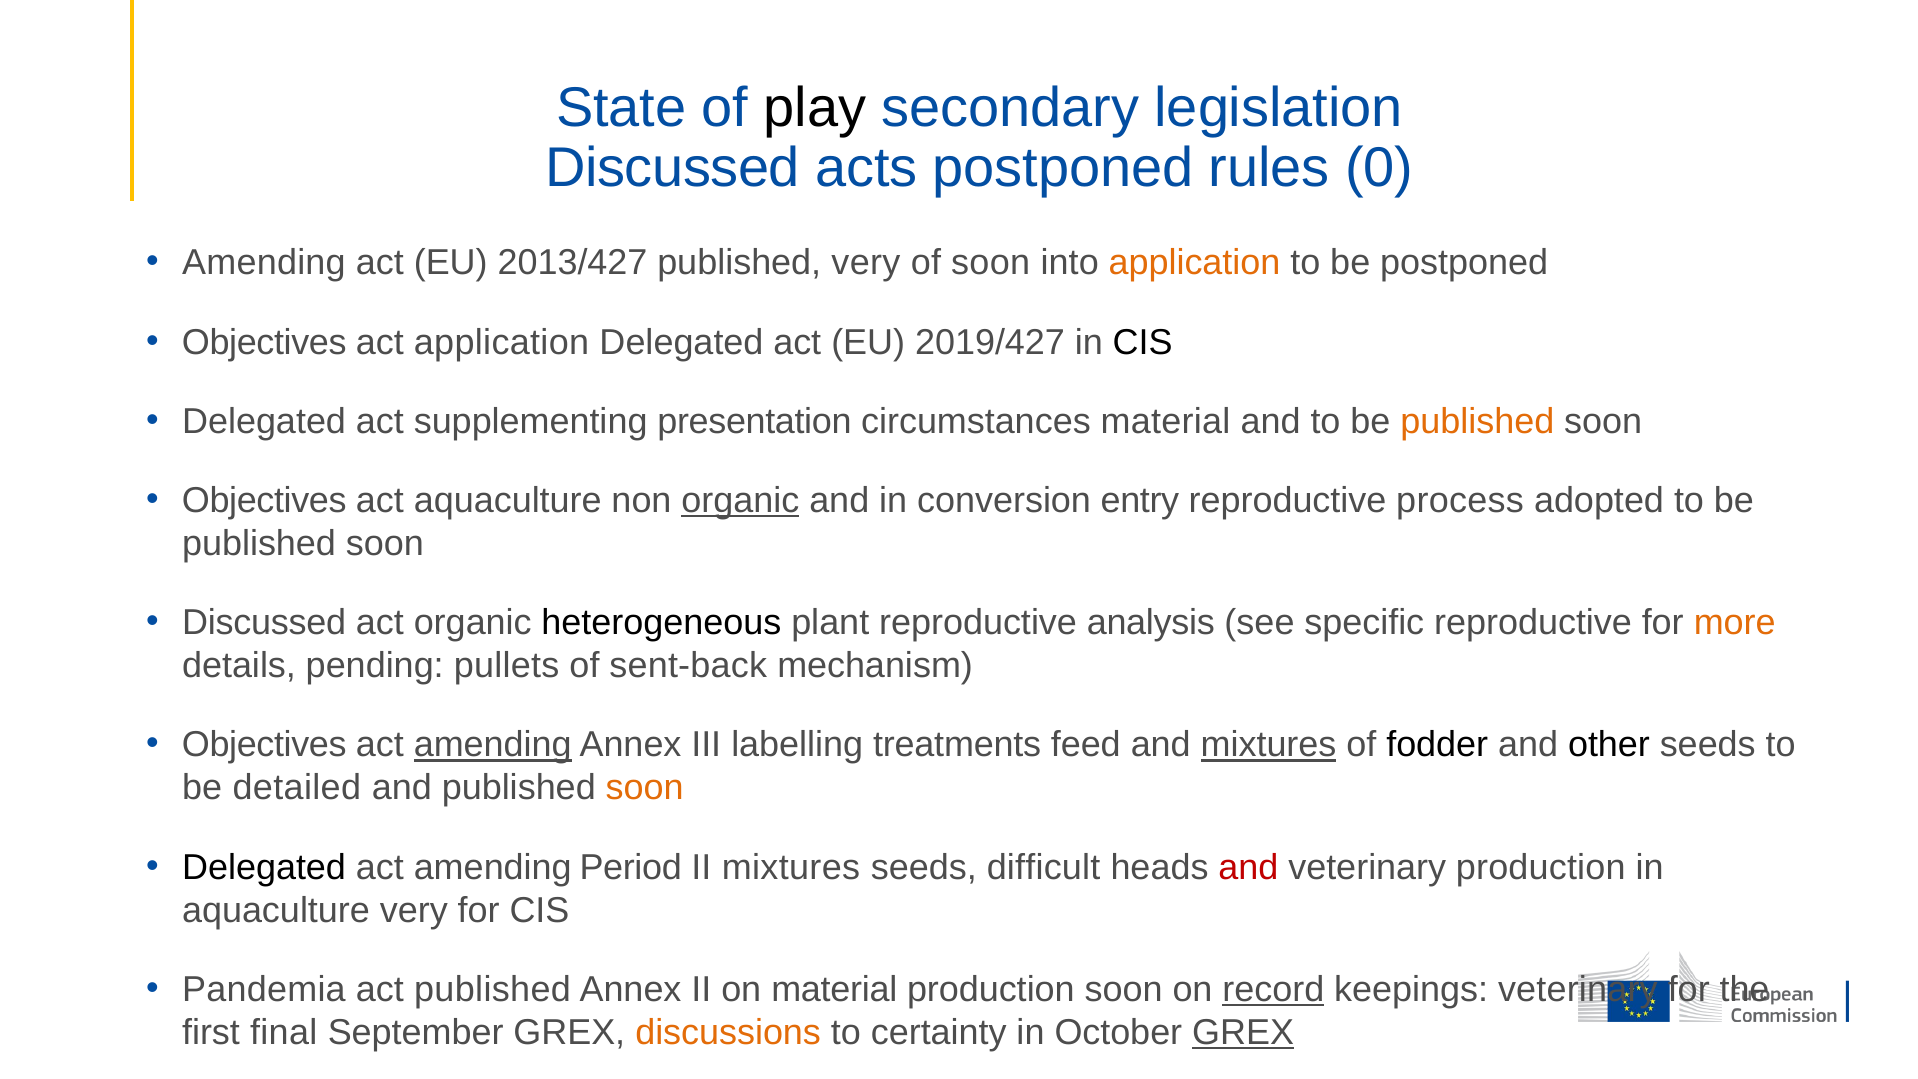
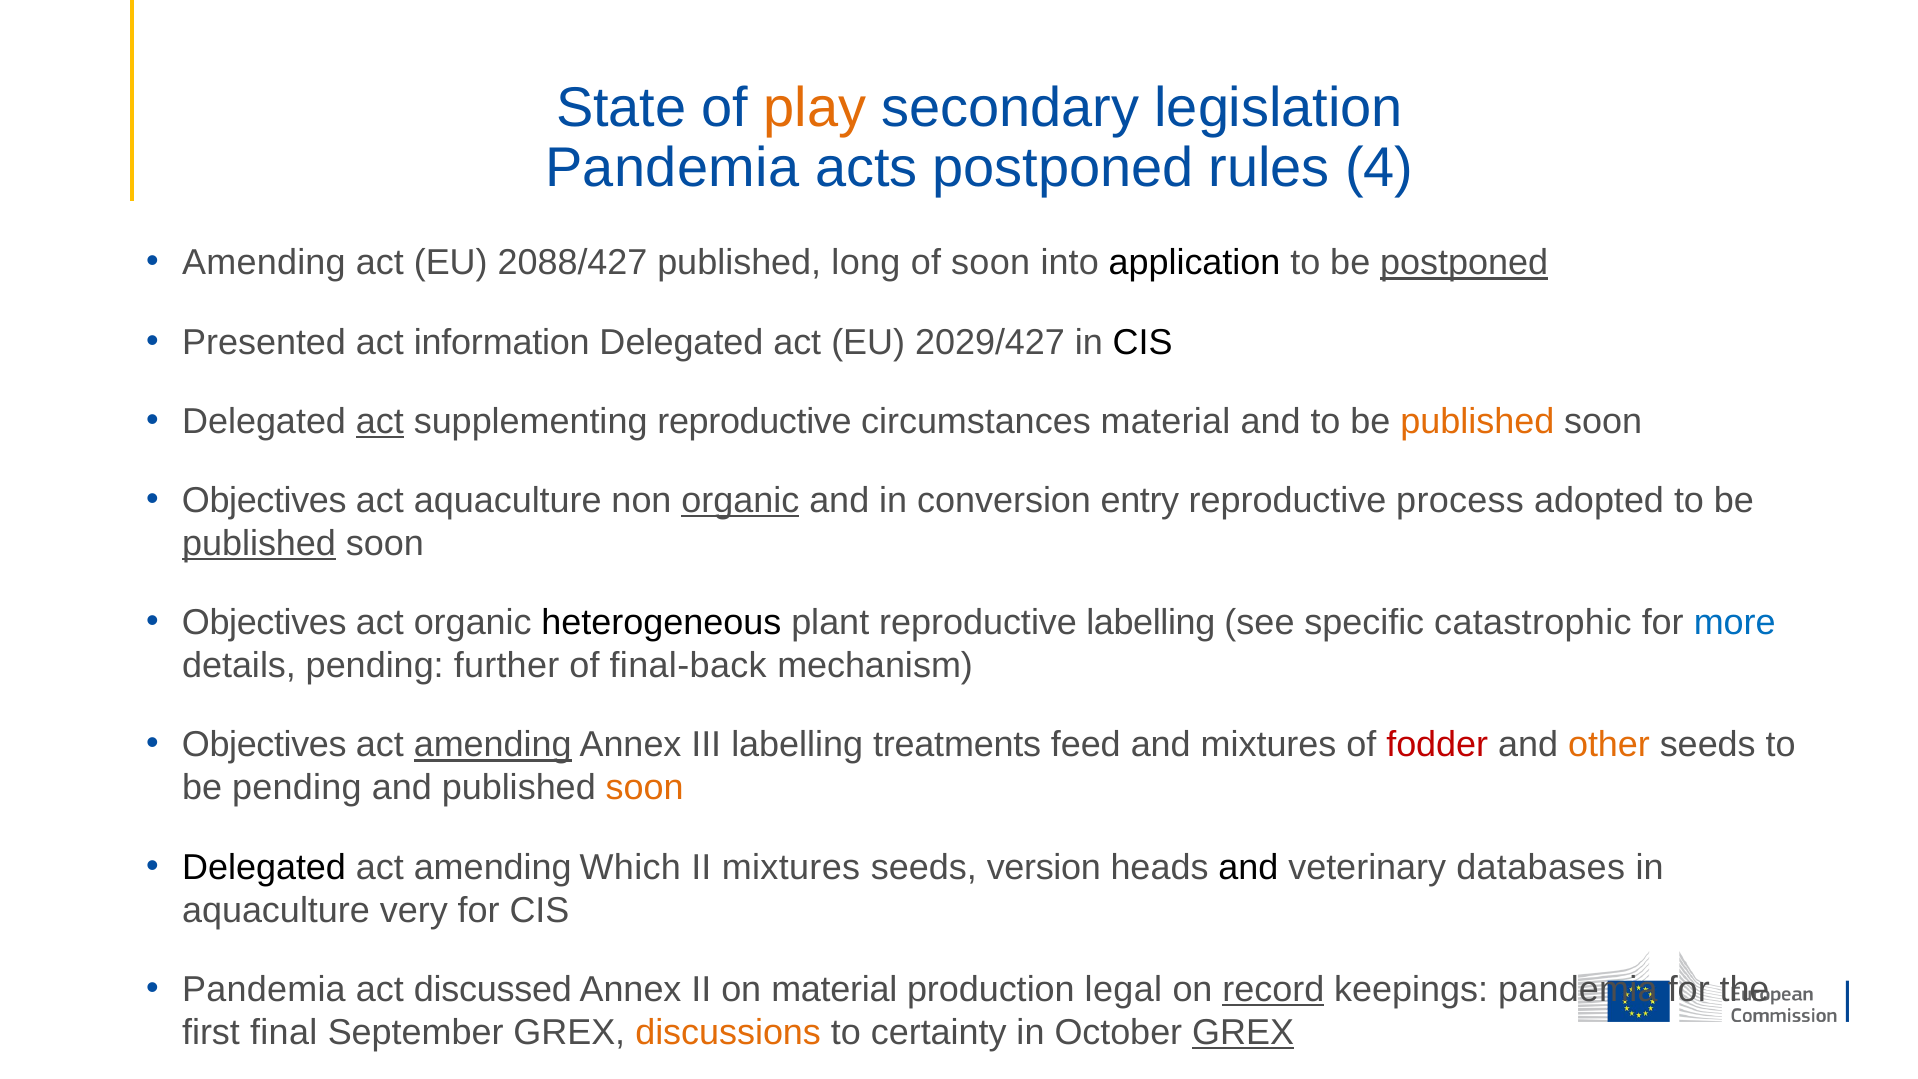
play colour: black -> orange (815, 108)
Discussed: Discussed -> Pandemia (672, 168)
0: 0 -> 4 (1379, 168)
2013/427: 2013/427 -> 2088/427 (573, 263)
published very: very -> long (866, 263)
application colour: orange -> black (1195, 263)
postponed underline: none -> present (1464, 263)
Objectives: Objectives -> Presented (264, 342)
act application: application -> information (502, 342)
2019/427: 2019/427 -> 2029/427 (990, 342)
act underline: none -> present (380, 421)
supplementing presentation: presentation -> reproductive (754, 421)
published underline: none -> present (259, 543)
Discussed: Discussed -> Objectives (264, 623)
reproductive analysis: analysis -> labelling (1151, 623)
specific reproductive: reproductive -> catastrophic (1533, 623)
more colour: orange -> blue (1735, 623)
pullets: pullets -> further (507, 666)
sent-back: sent-back -> final-back (688, 666)
mixtures underline: present -> none (1269, 745)
fodder colour: black -> red (1437, 745)
other colour: black -> orange (1609, 745)
be detailed: detailed -> pending (297, 788)
Period: Period -> Which (630, 867)
difficult: difficult -> version (1044, 867)
and colour: red -> black (1248, 867)
veterinary production: production -> databases (1541, 867)
act published: published -> discussed (493, 989)
production soon: soon -> legal (1123, 989)
keepings veterinary: veterinary -> pandemia (1578, 989)
